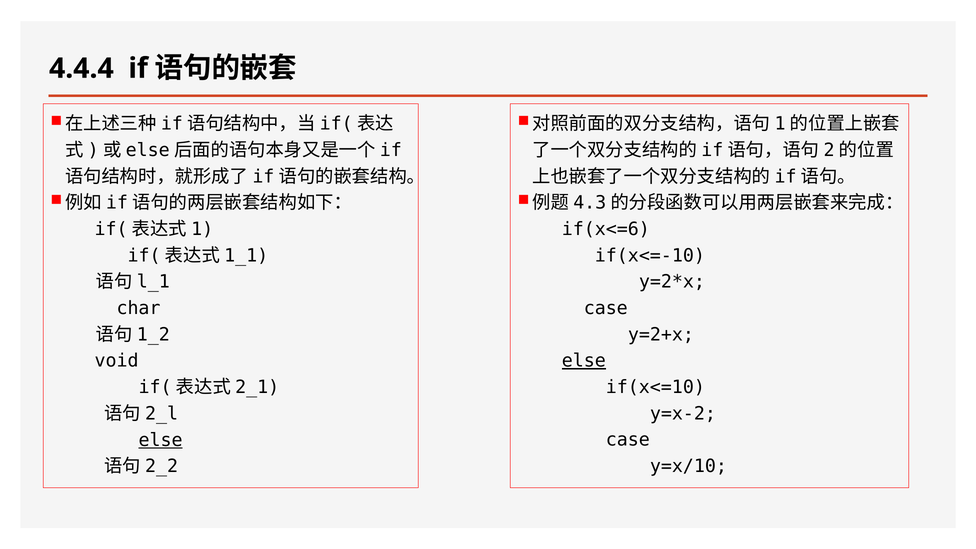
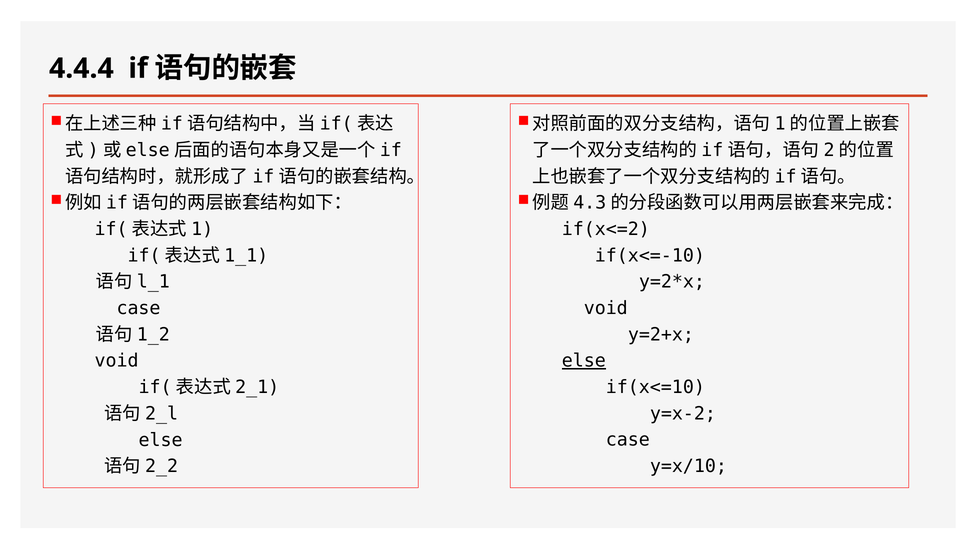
if(x<=6: if(x<=6 -> if(x<=2 (606, 229)
case: case -> void (606, 308)
char: char -> case (139, 308)
else underline: present -> none (161, 440)
